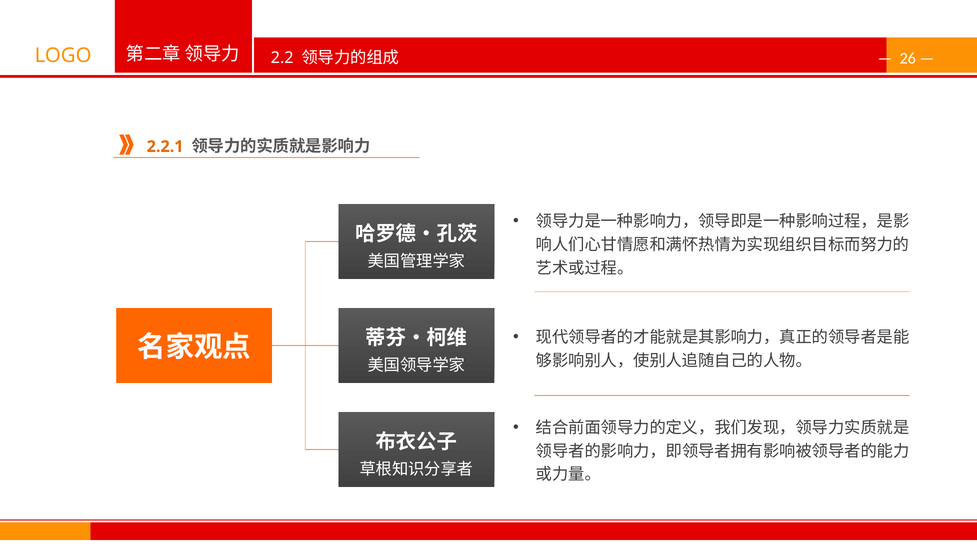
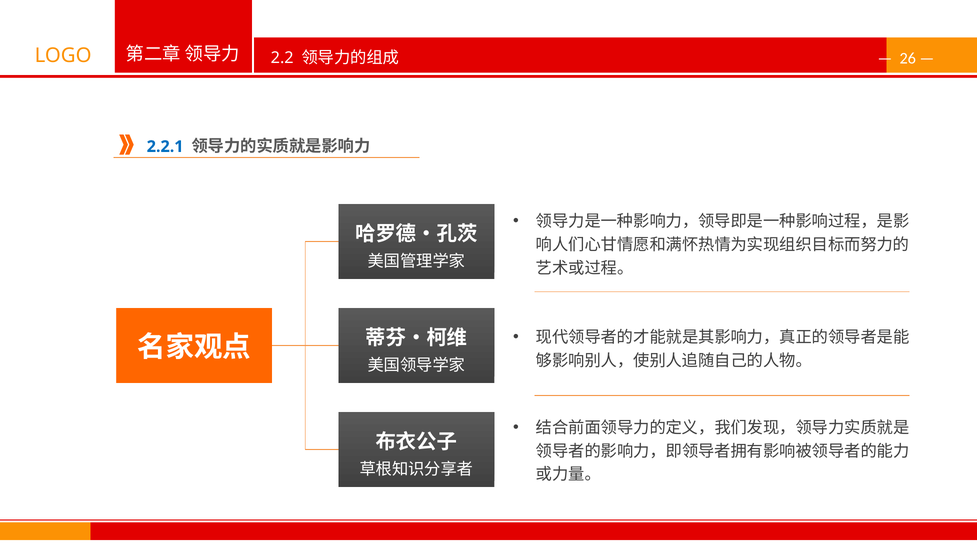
2.2.1 colour: orange -> blue (165, 147)
